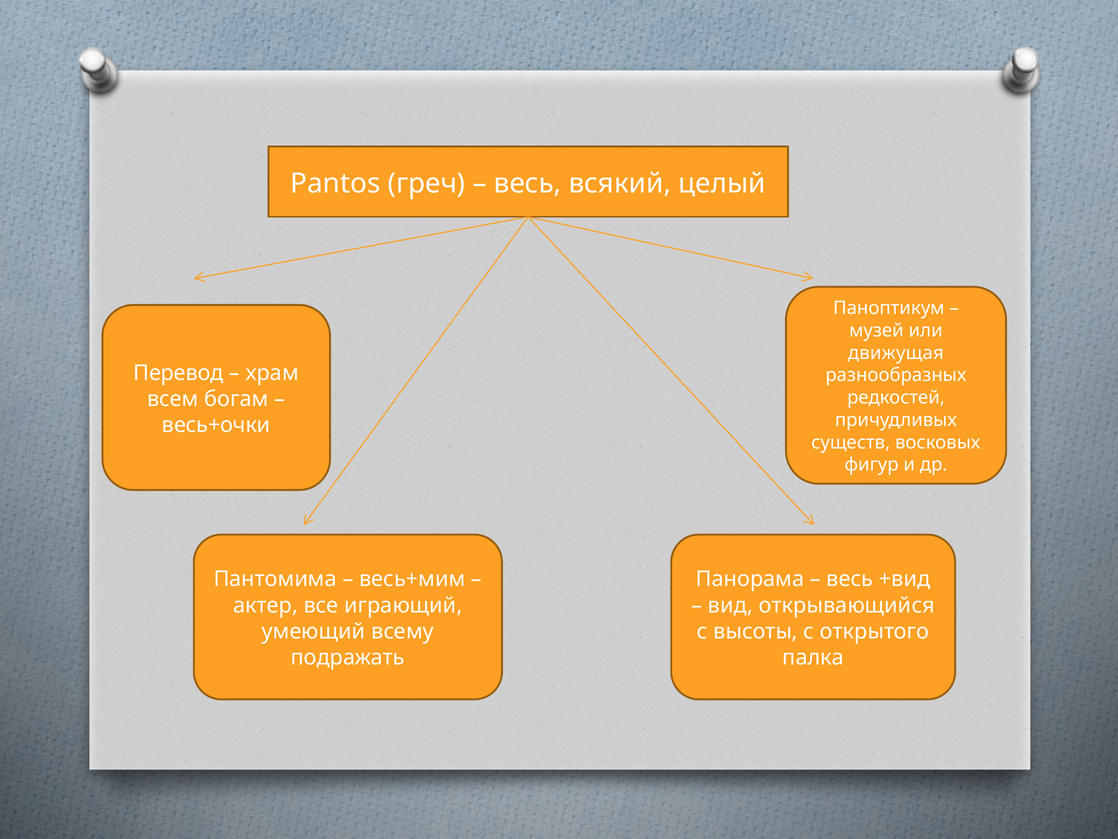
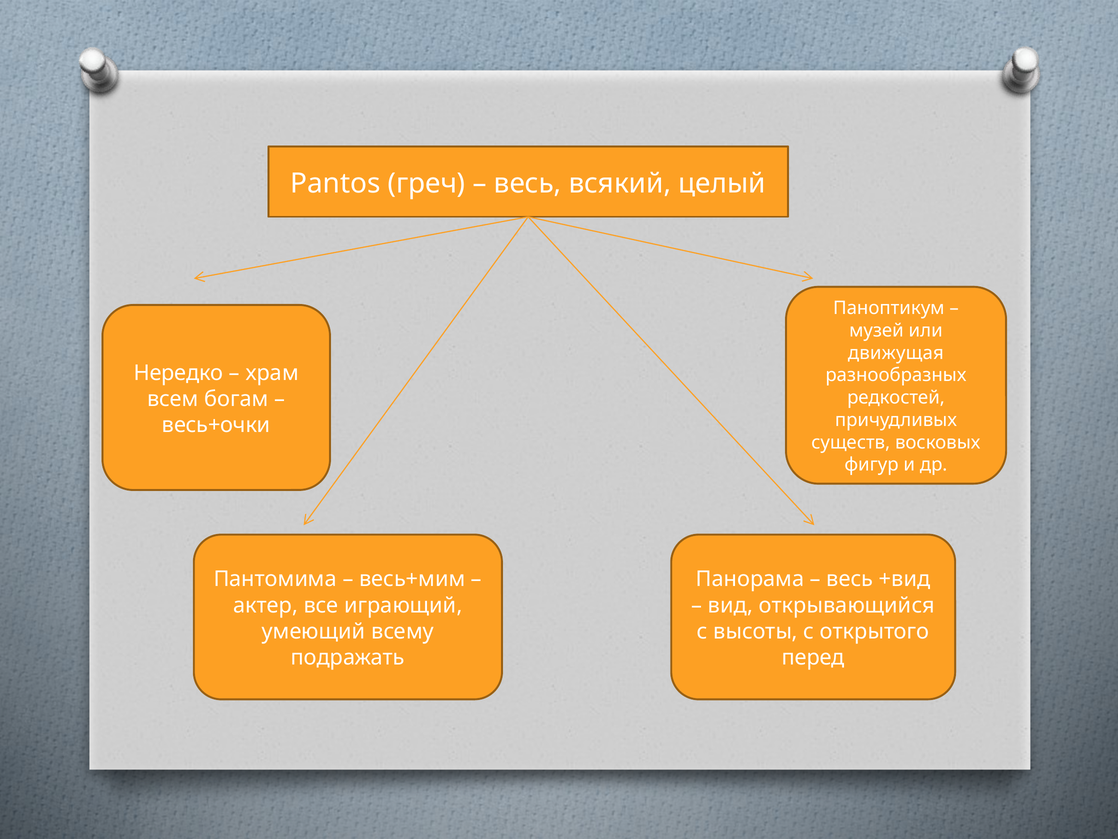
Перевод: Перевод -> Нередко (178, 373)
палка: палка -> перед (813, 657)
